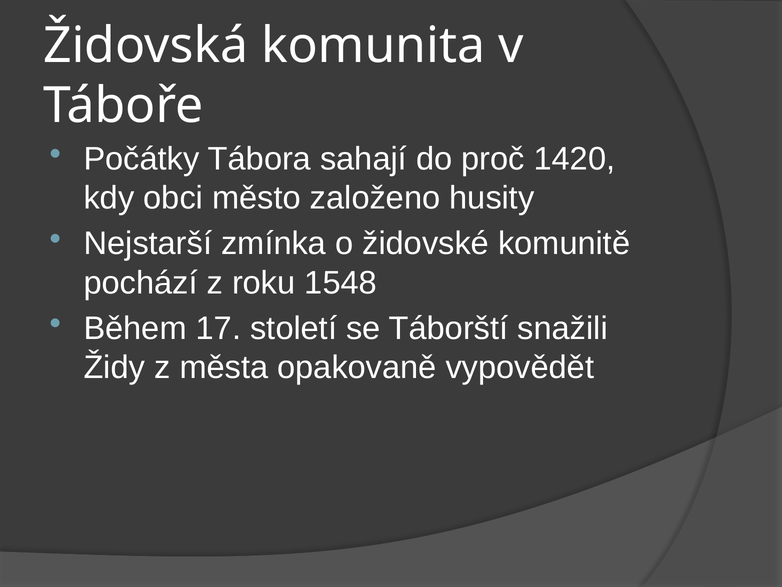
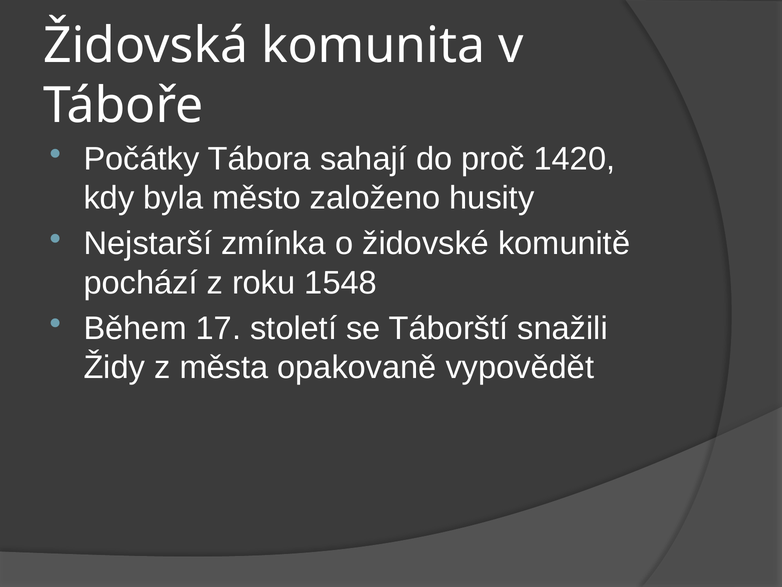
obci: obci -> byla (173, 198)
